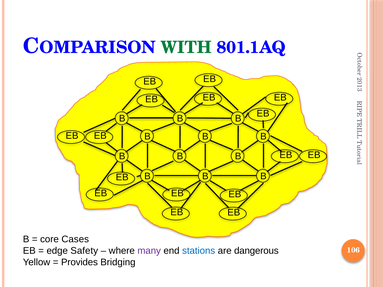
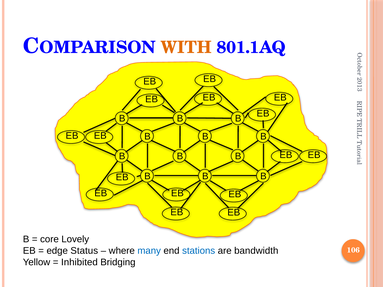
WITH colour: green -> orange (186, 48)
Cases: Cases -> Lovely (75, 239)
Safety: Safety -> Status (84, 251)
many colour: purple -> blue (149, 251)
dangerous: dangerous -> bandwidth (256, 251)
Provides: Provides -> Inhibited (79, 262)
